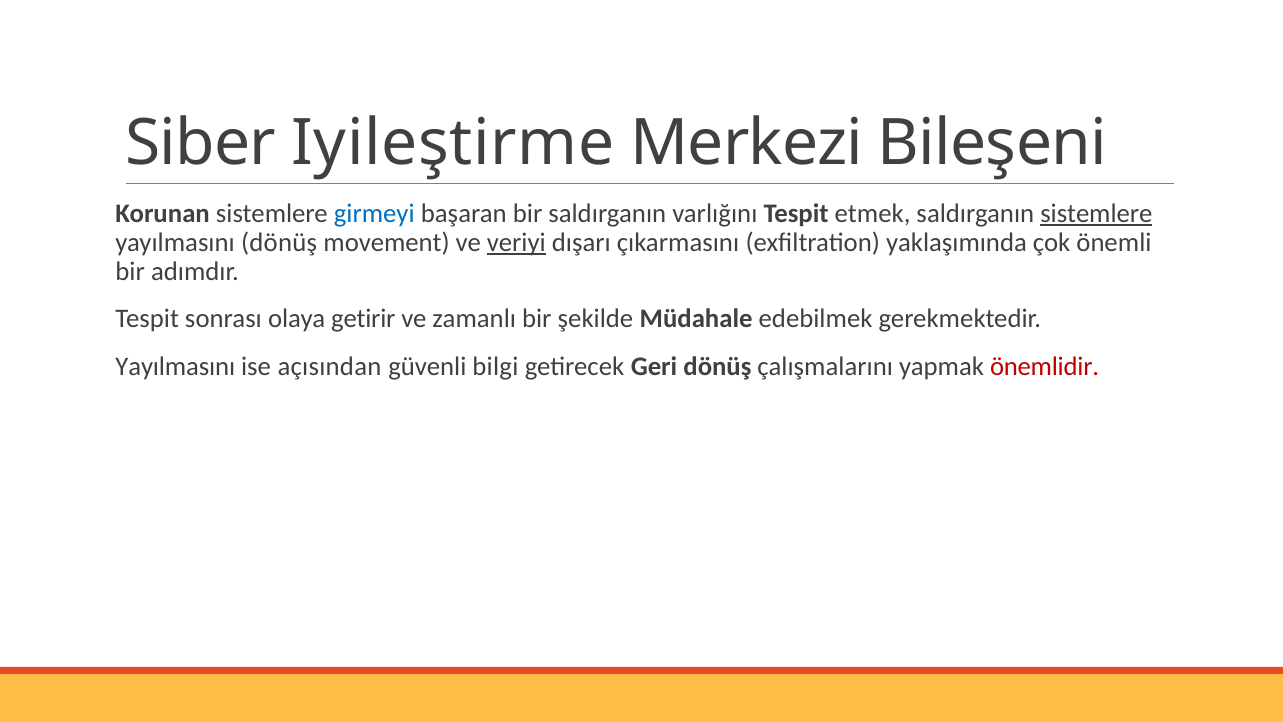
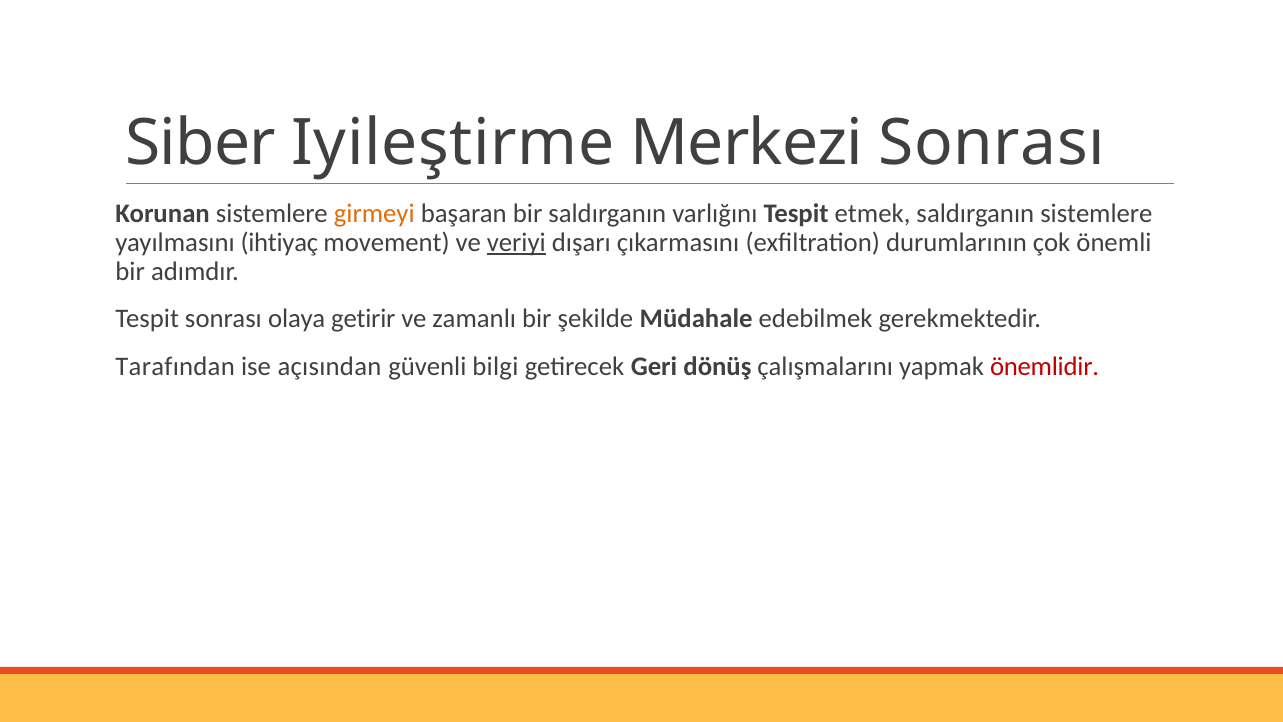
Merkezi Bileşeni: Bileşeni -> Sonrası (992, 144)
girmeyi colour: blue -> orange (374, 213)
sistemlere underline: present -> none (1096, 213)
yayılmasını dönüş: dönüş -> ihtiyaç (279, 242)
yaklaşımında: yaklaşımında -> durumlarının (956, 242)
Yayılmasını: Yayılmasını -> Tarafından (175, 366)
